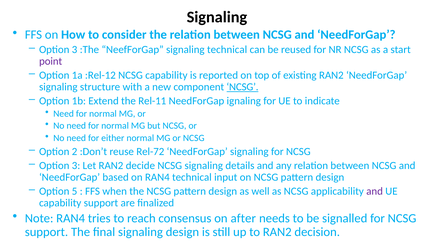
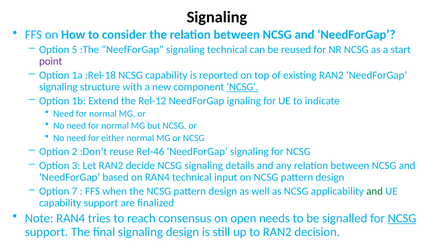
3: 3 -> 5 (75, 50)
:Rel-12: :Rel-12 -> :Rel-18 (100, 75)
Rel-11: Rel-11 -> Rel-12 (152, 101)
Rel-72: Rel-72 -> Rel-46 (150, 152)
5: 5 -> 7 (75, 191)
and colour: purple -> green (375, 191)
after: after -> open (243, 218)
NCSG underline: none -> present (402, 218)
